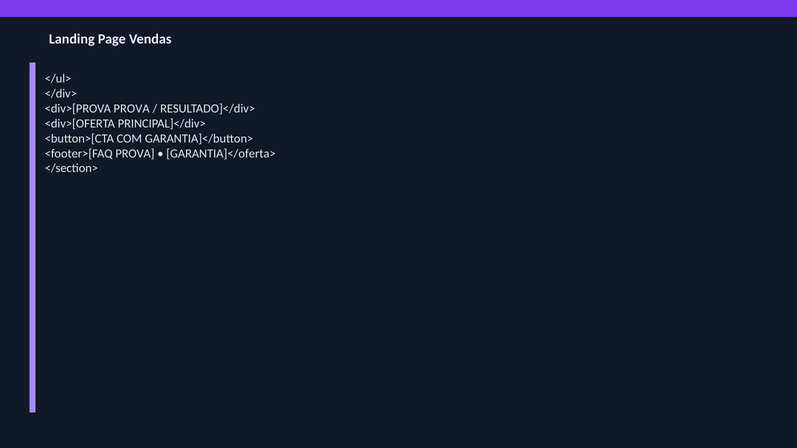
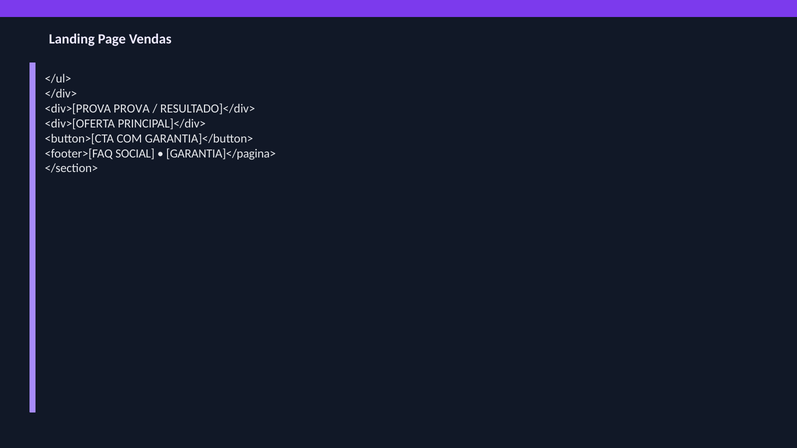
<footer>[FAQ PROVA: PROVA -> SOCIAL (135, 154)
GARANTIA]</oferta>: GARANTIA]</oferta> -> GARANTIA]</pagina> (221, 154)
